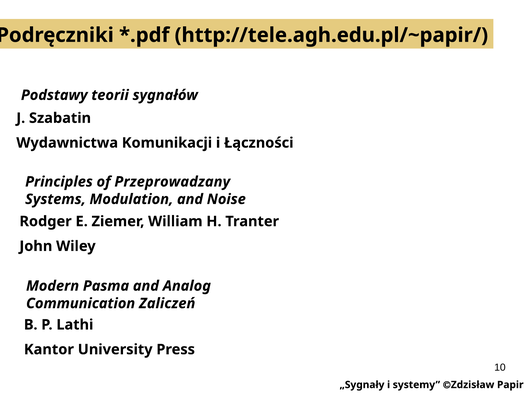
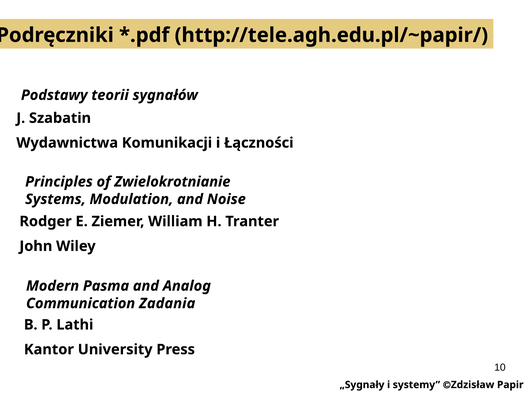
Przeprowadzany: Przeprowadzany -> Zwielokrotnianie (172, 182)
Zaliczeń: Zaliczeń -> Zadania (167, 303)
